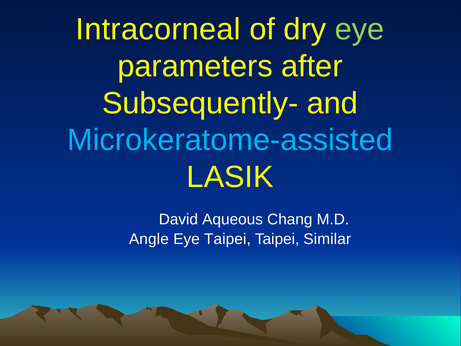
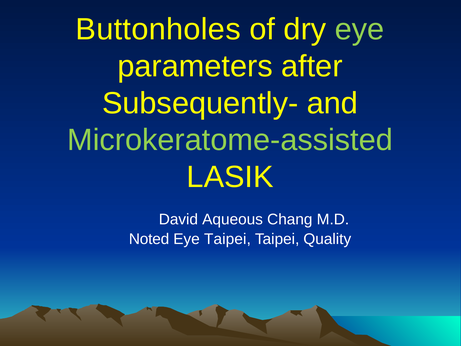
Intracorneal: Intracorneal -> Buttonholes (158, 29)
Microkeratome-assisted colour: light blue -> light green (230, 140)
Angle: Angle -> Noted (149, 239)
Similar: Similar -> Quality (327, 239)
